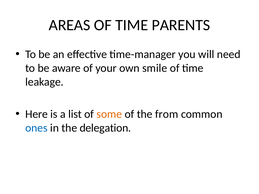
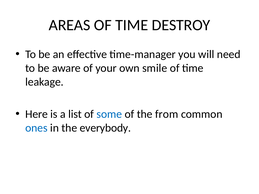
PARENTS: PARENTS -> DESTROY (181, 25)
some colour: orange -> blue (109, 114)
delegation: delegation -> everybody (105, 128)
